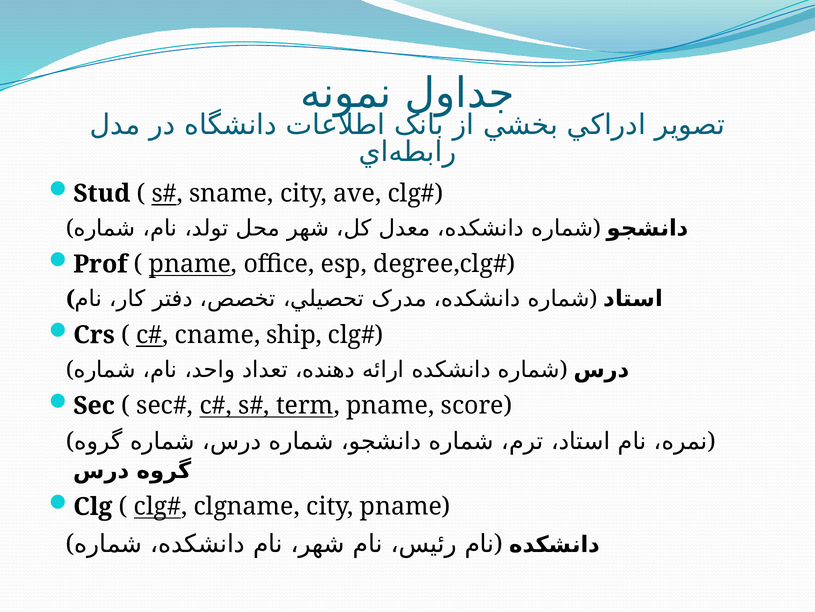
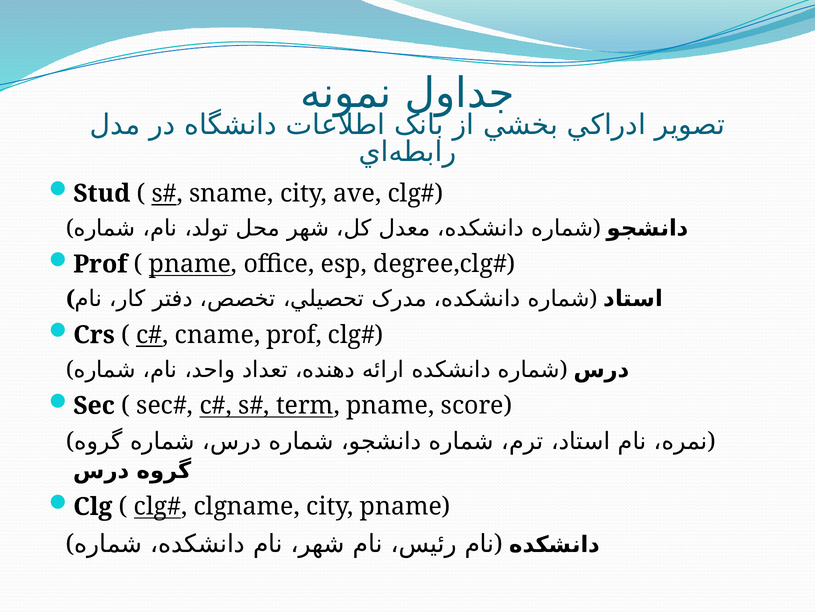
cname ship: ship -> prof (294, 335)
